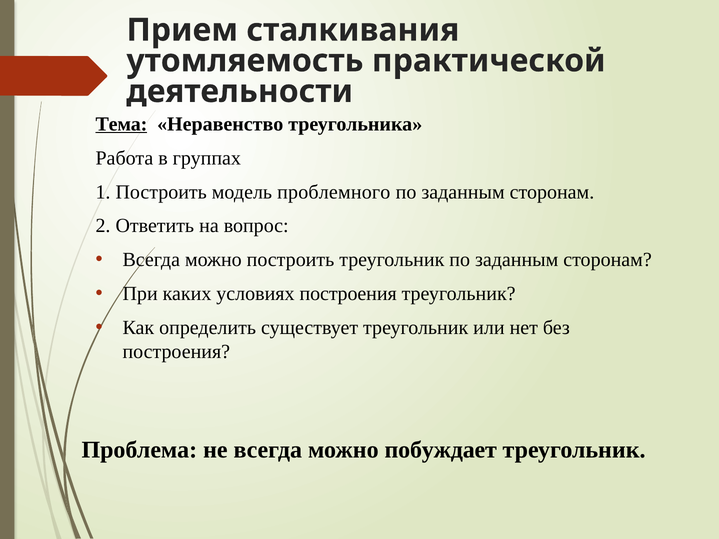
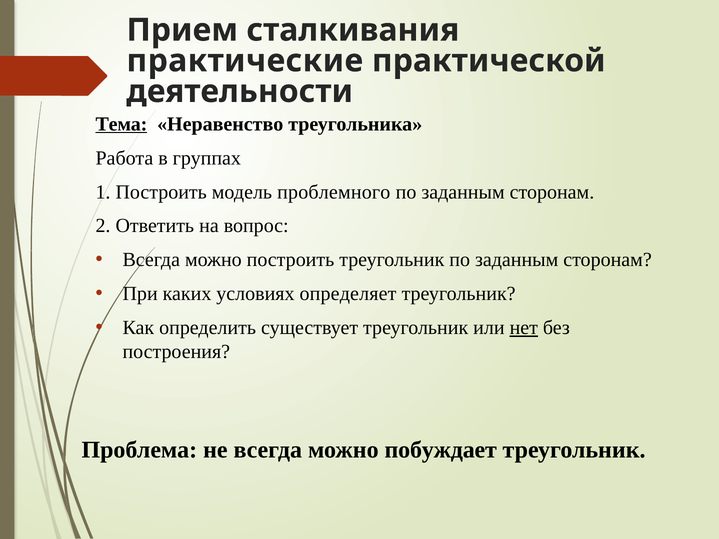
утомляемость: утомляемость -> практические (245, 61)
условиях построения: построения -> определяет (348, 294)
нет underline: none -> present (524, 328)
